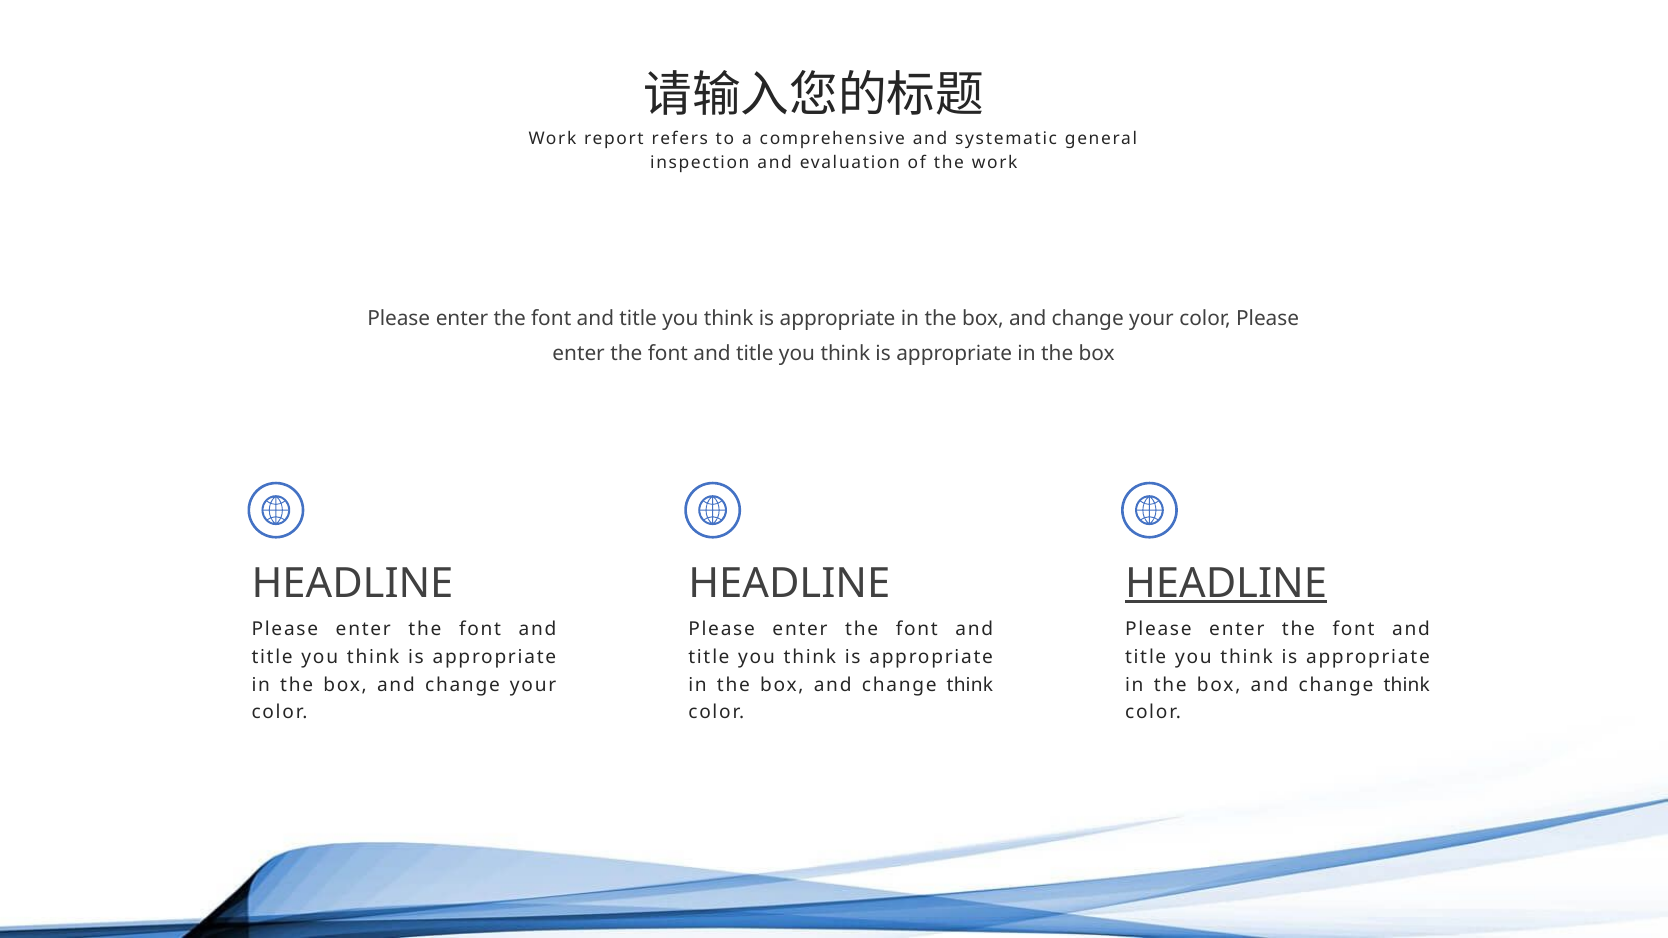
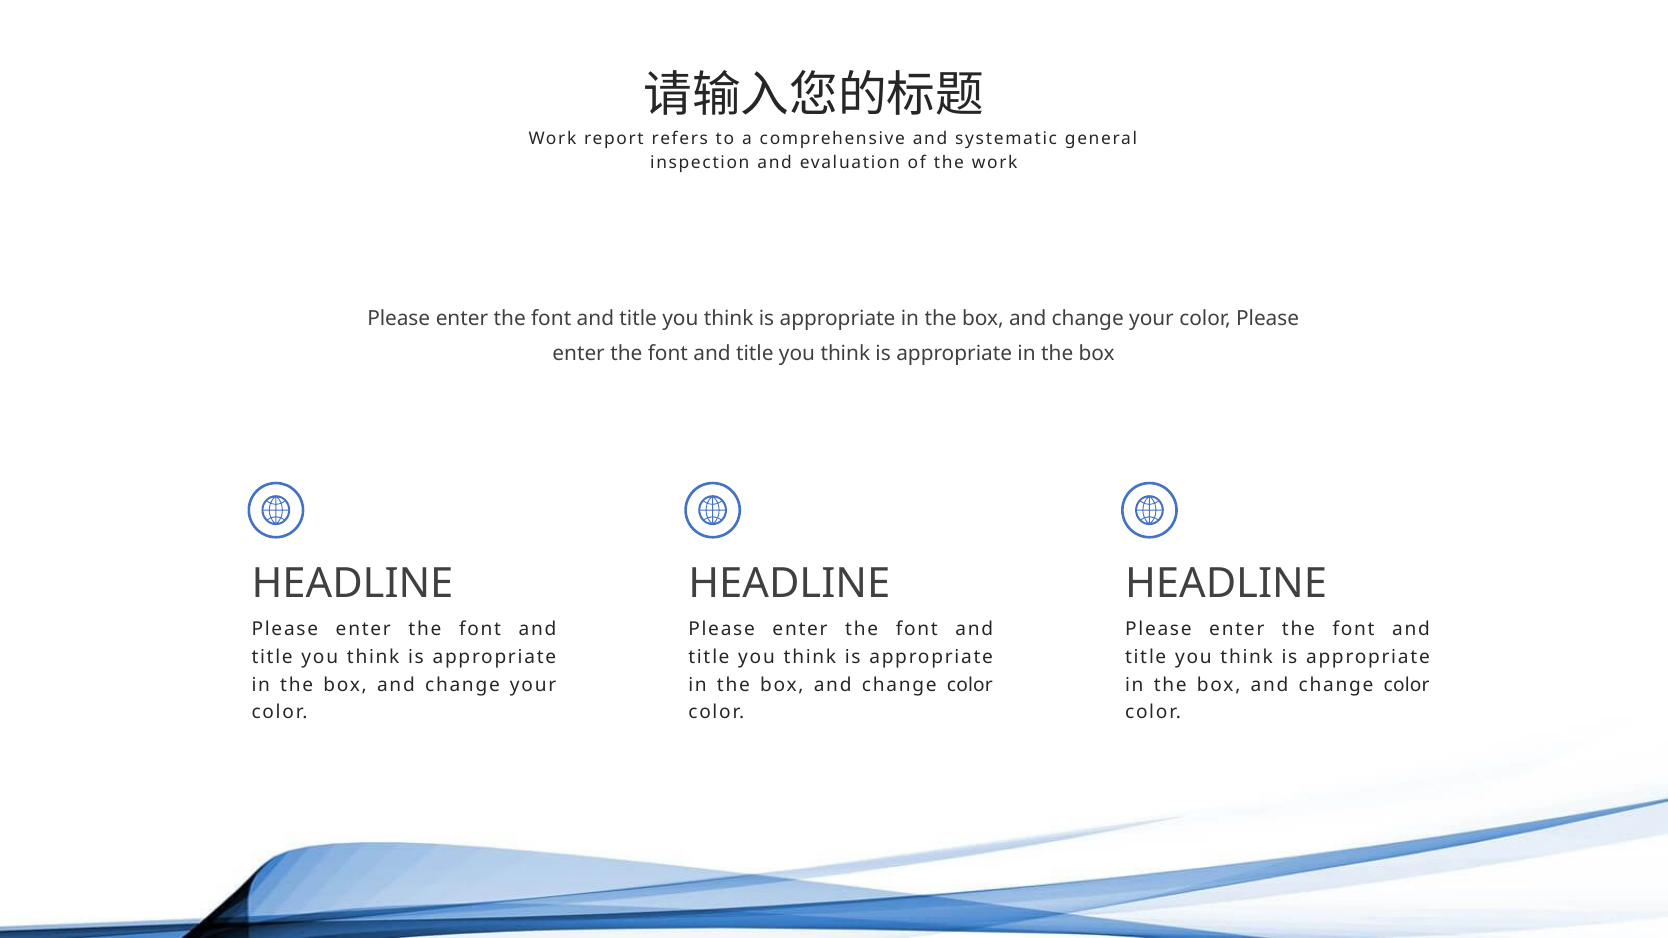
HEADLINE underline: present -> none (1226, 584)
think: think -> color (970, 685)
think: think -> color (1407, 685)
